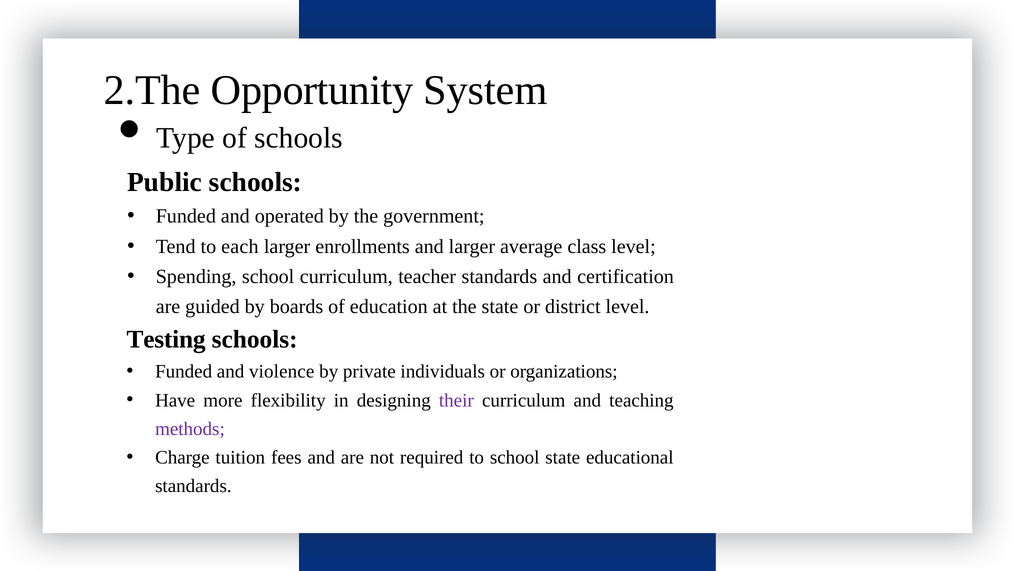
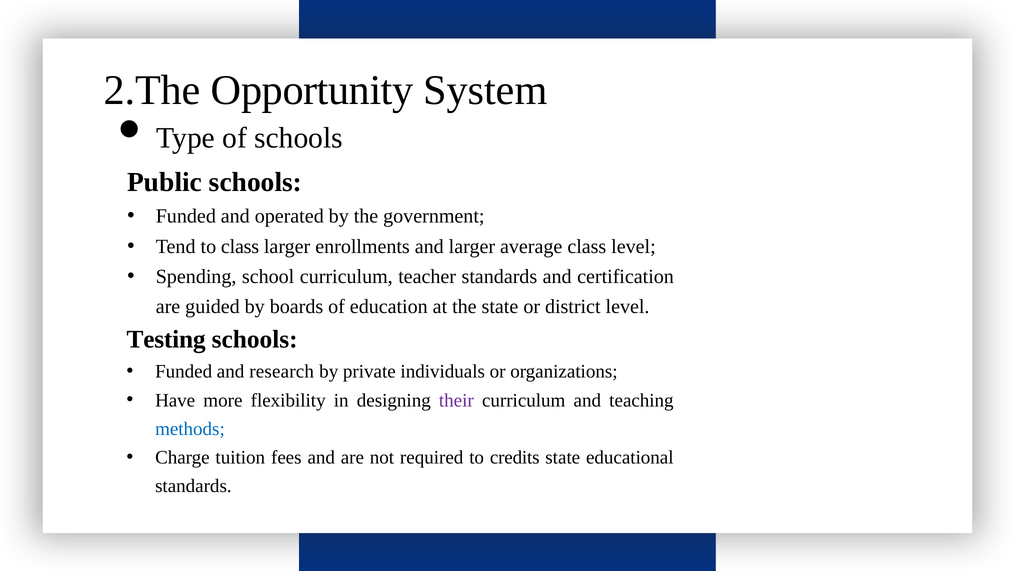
to each: each -> class (240, 246)
violence: violence -> research (282, 372)
methods colour: purple -> blue (190, 429)
to school: school -> credits (515, 457)
